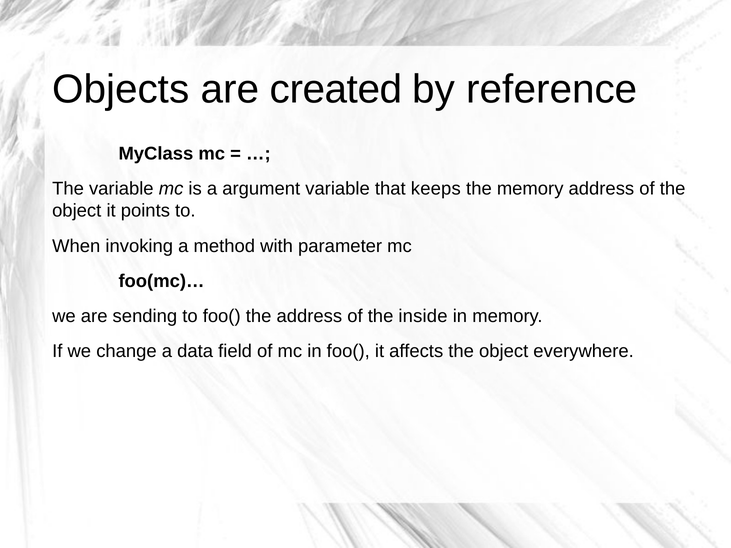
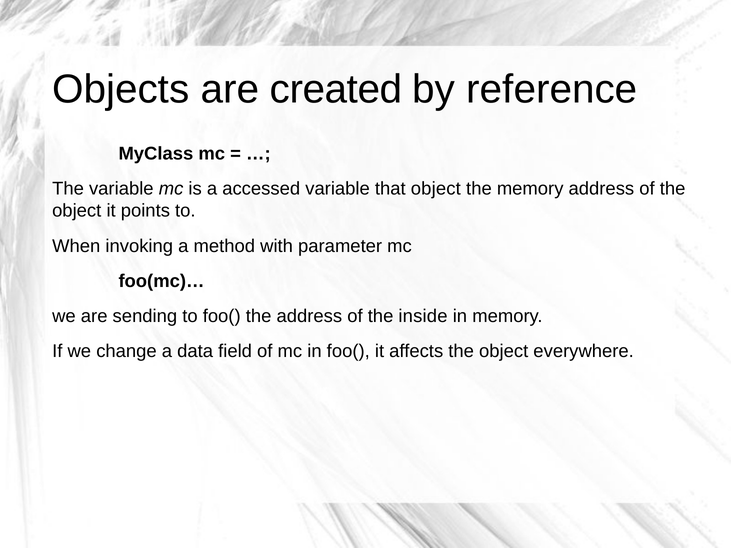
argument: argument -> accessed (261, 189)
that keeps: keeps -> object (436, 189)
